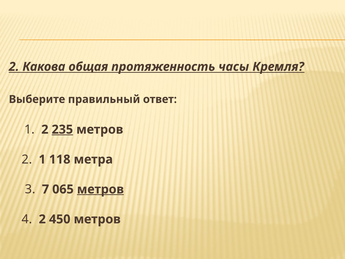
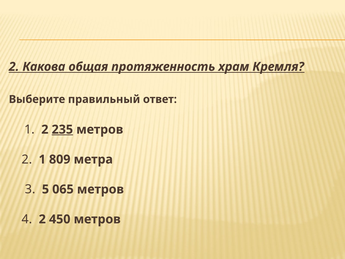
часы: часы -> храм (234, 67)
118: 118 -> 809 (60, 159)
7: 7 -> 5 (45, 189)
метров underline: present -> none (100, 189)
